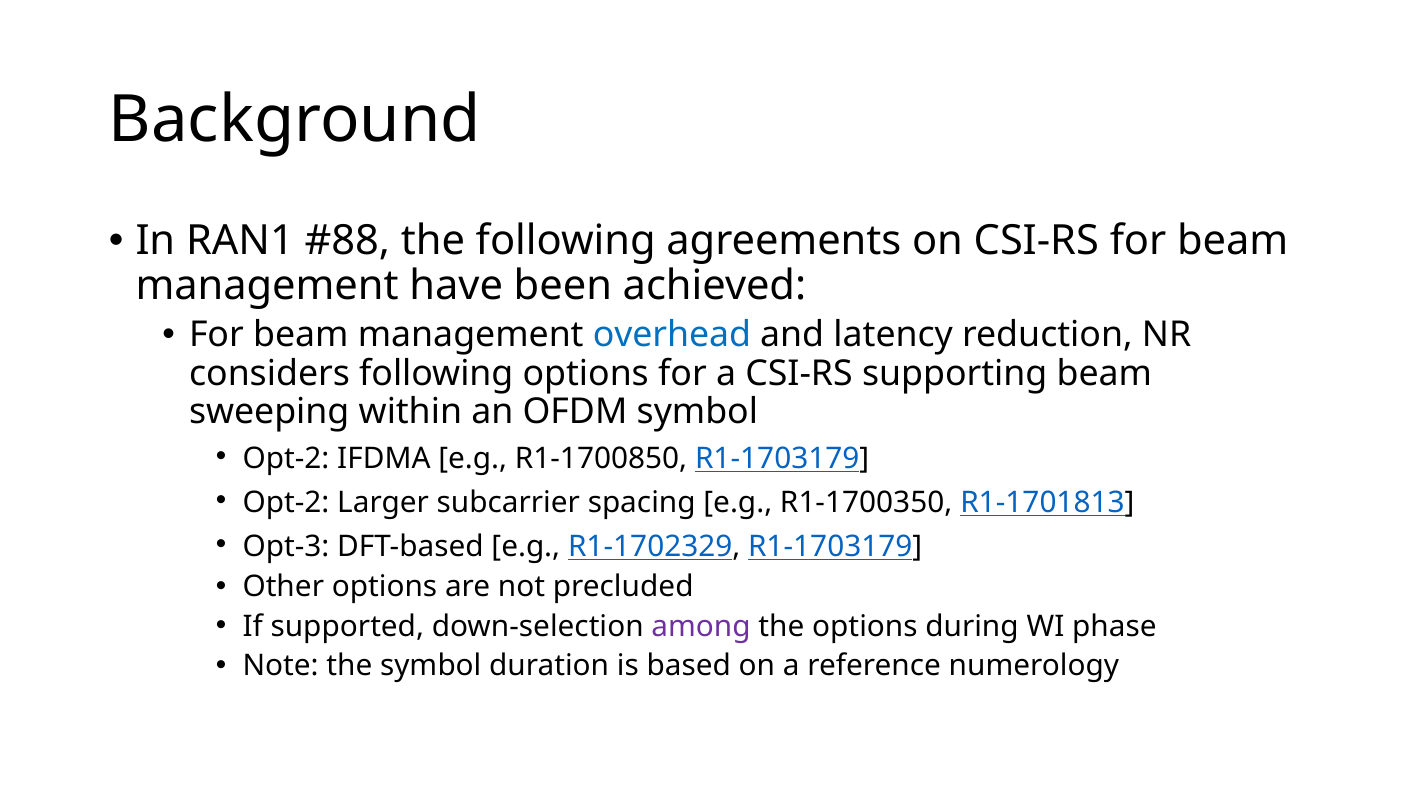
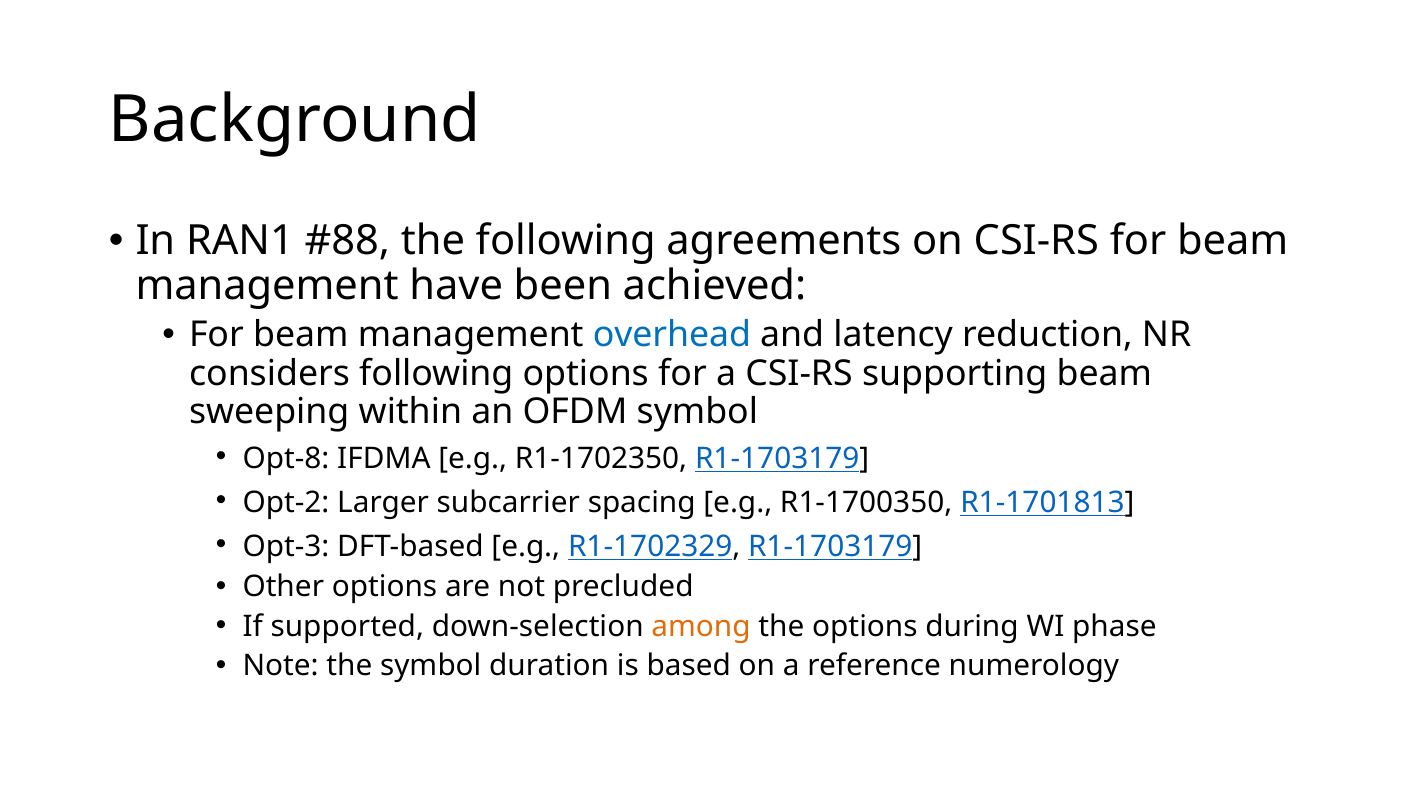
Opt-2: Opt-2 -> Opt-8 (286, 459)
R1-1700850: R1-1700850 -> R1-1702350 (601, 459)
among colour: purple -> orange (701, 627)
